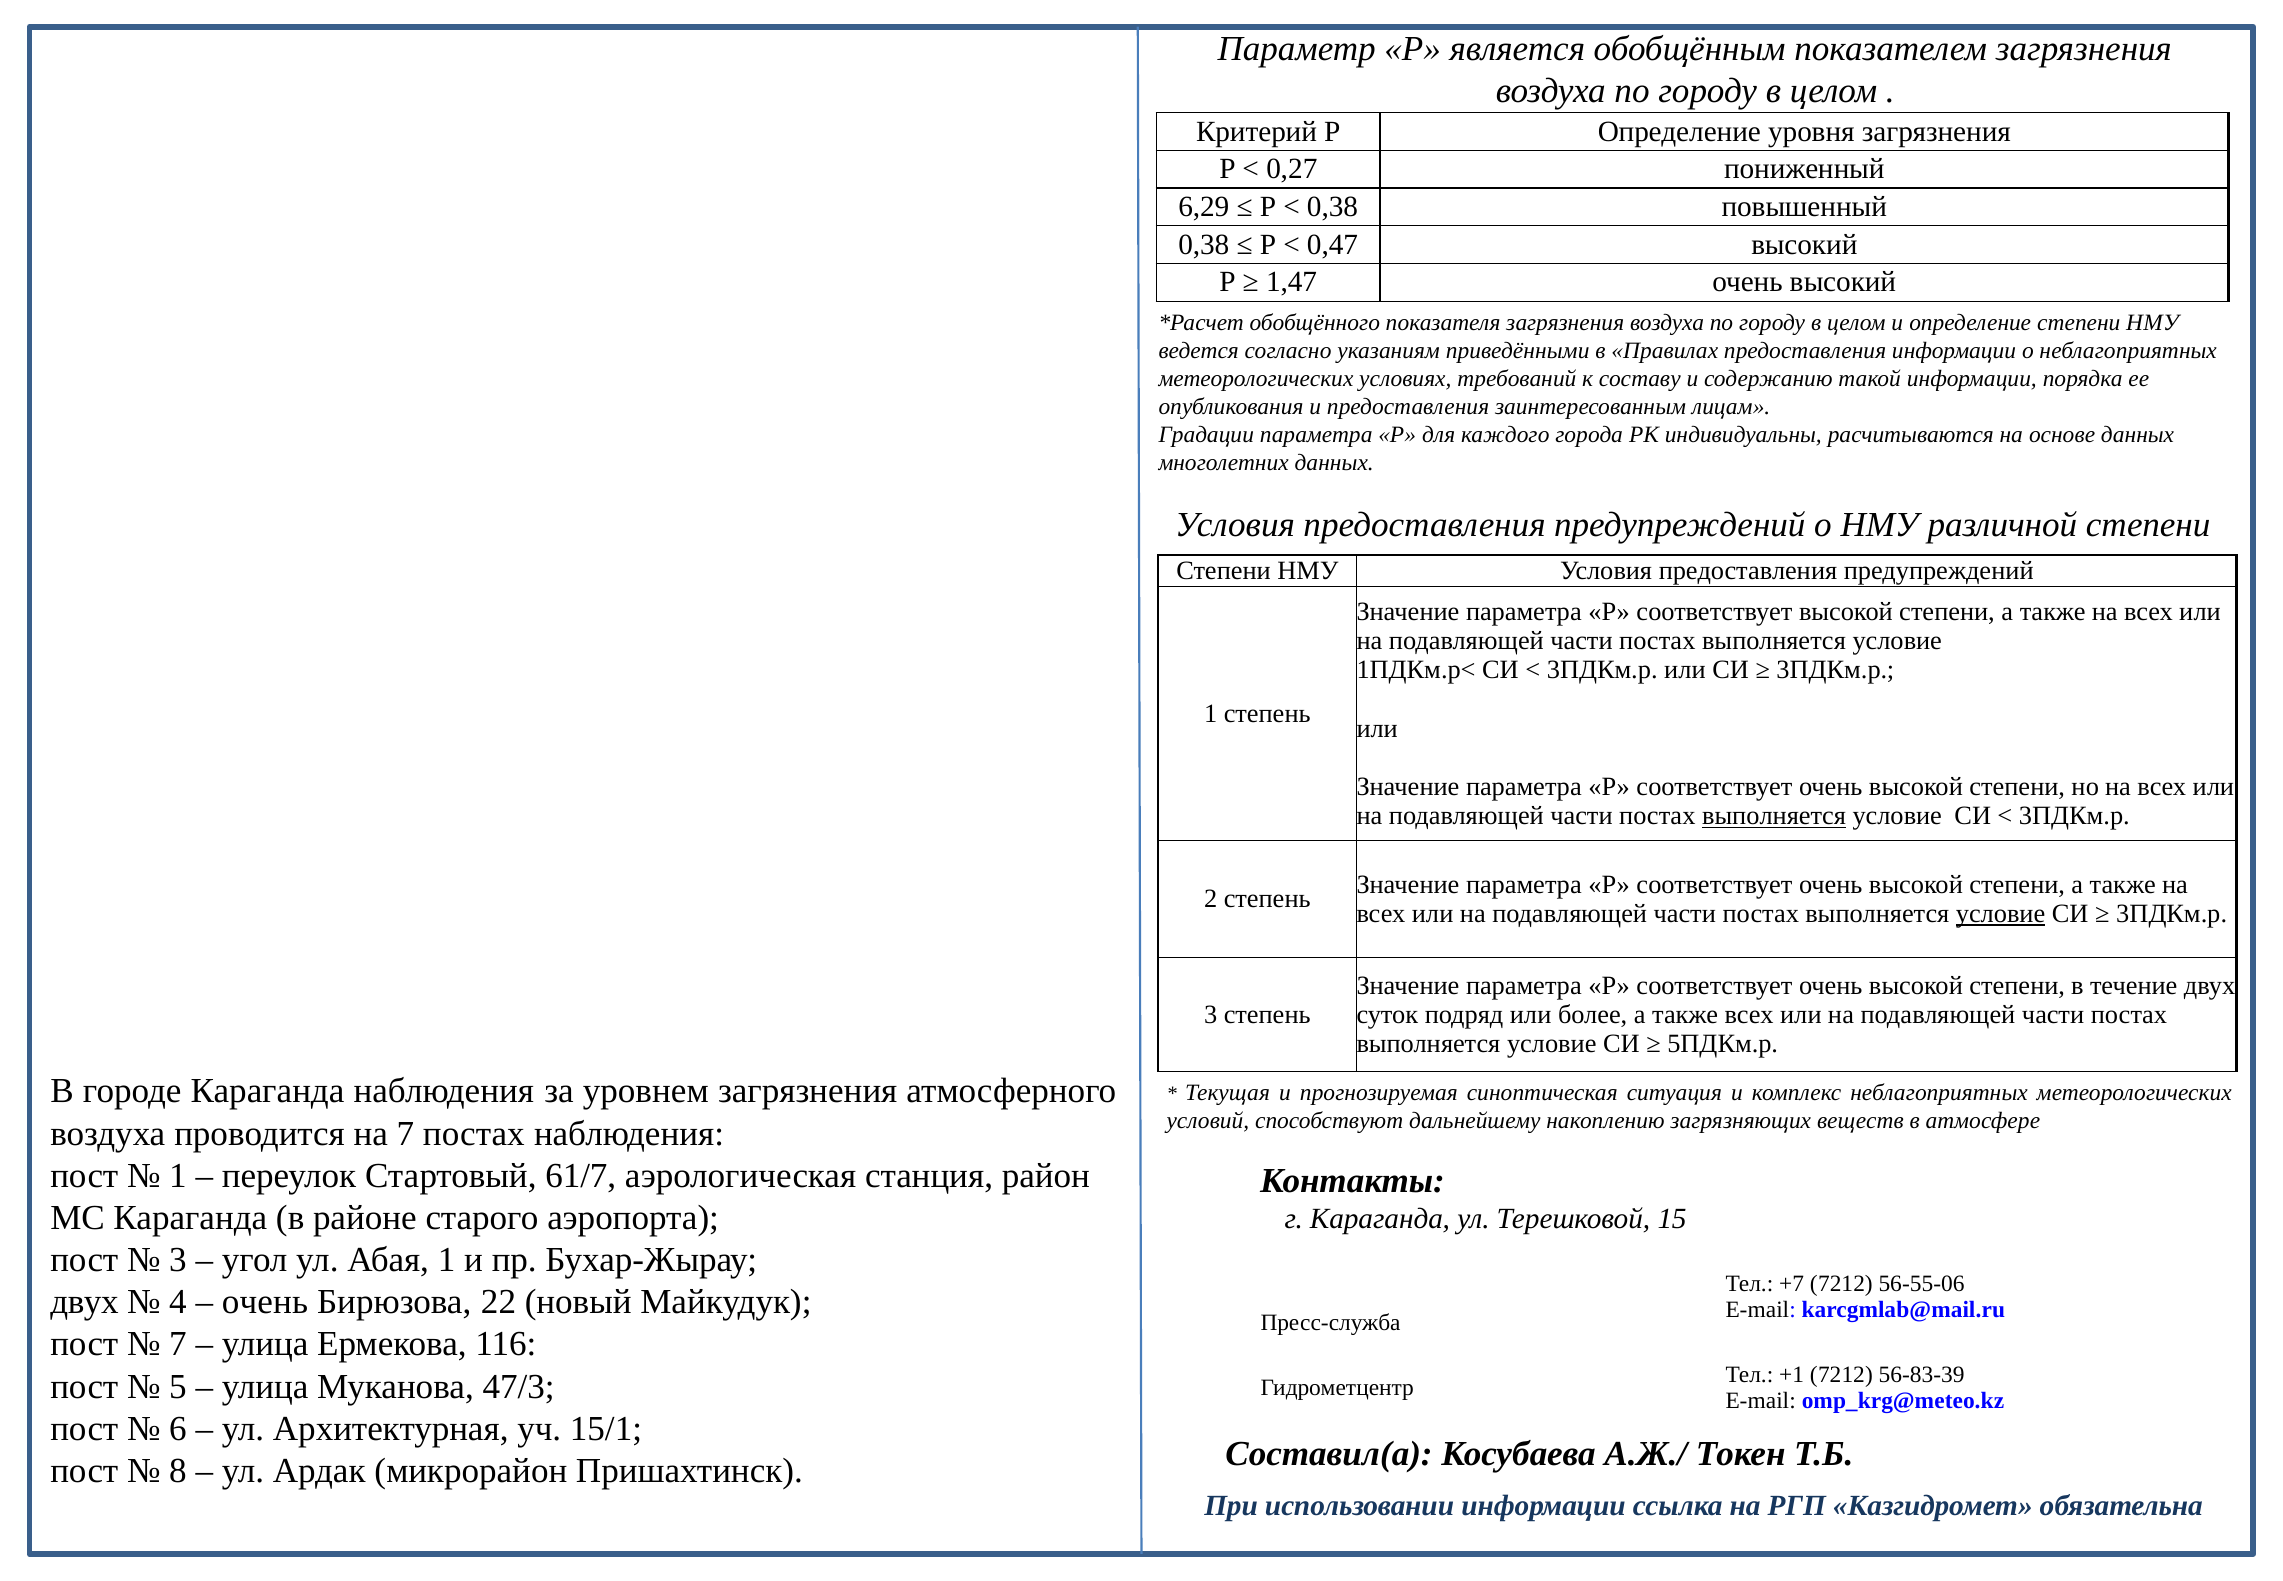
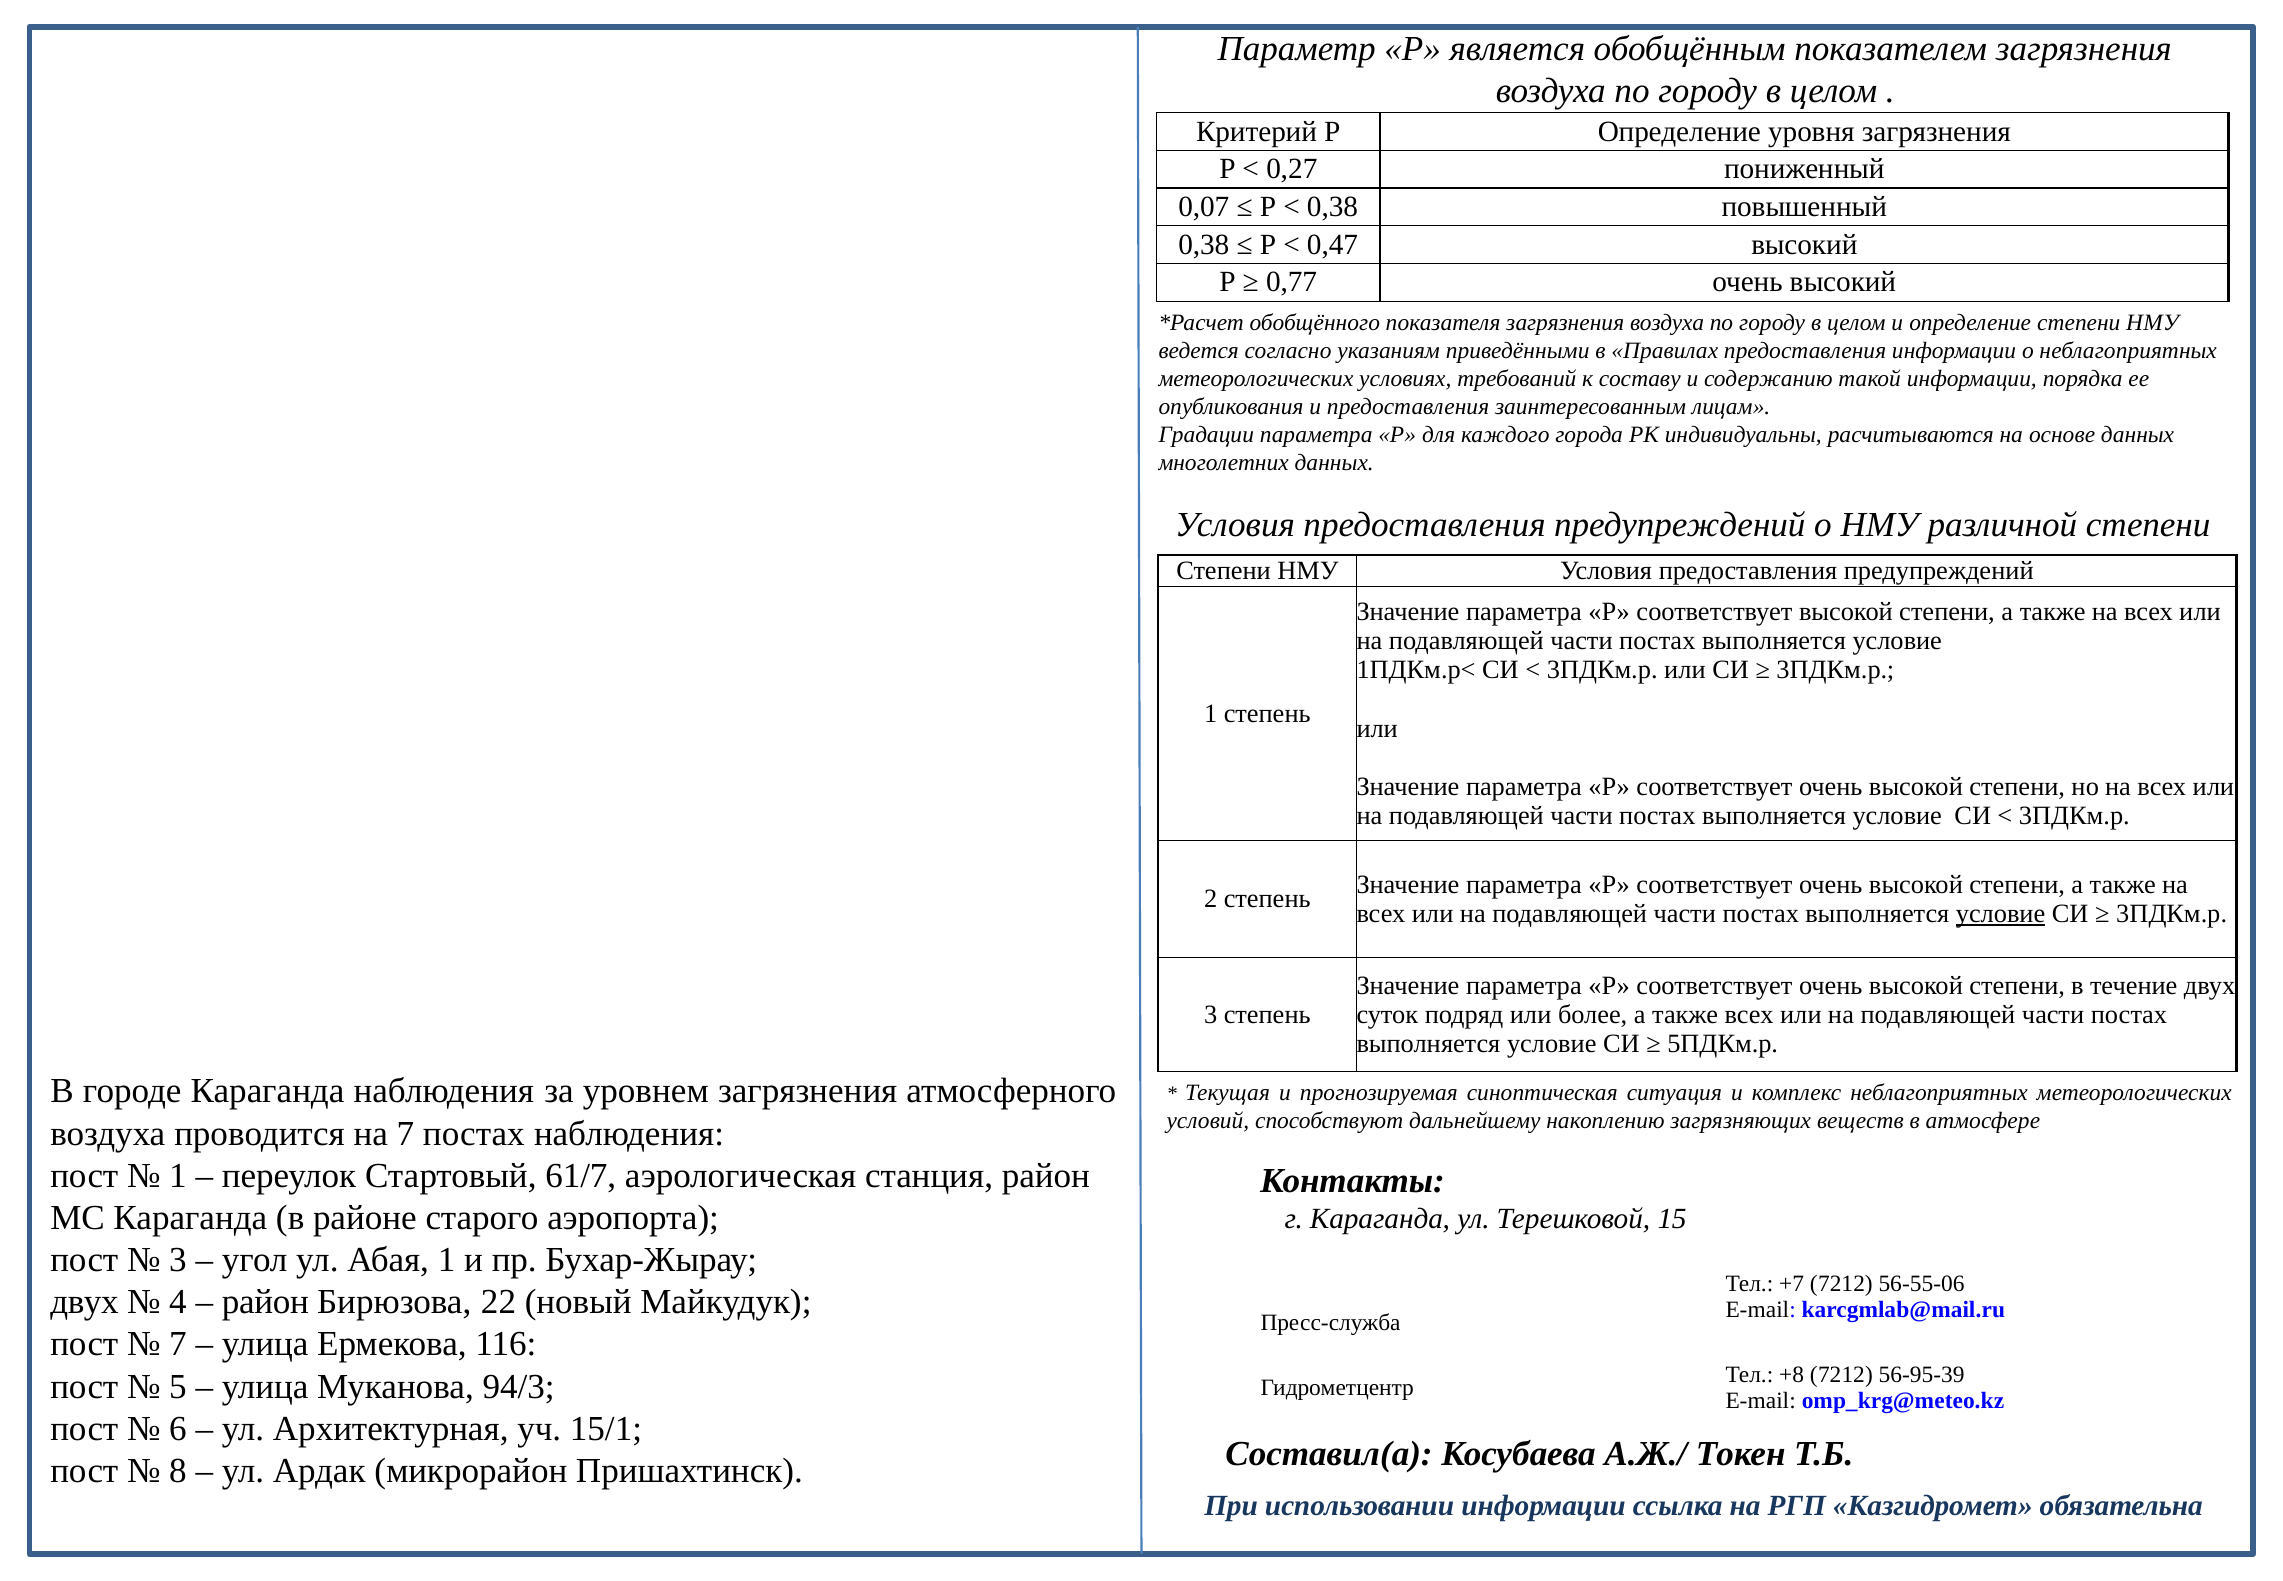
6,29: 6,29 -> 0,07 (1204, 207)
1,47: 1,47 -> 0,77 (1292, 282)
выполняется underline: present -> none (1774, 816)
очень: очень -> район (265, 1302)
+1: +1 -> +8 (1792, 1375)
56-83-39: 56-83-39 -> 56-95-39 (1922, 1375)
47/3: 47/3 -> 94/3 (519, 1386)
